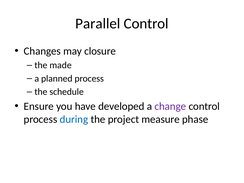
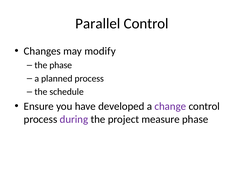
closure: closure -> modify (100, 51)
the made: made -> phase (61, 65)
during colour: blue -> purple (74, 119)
